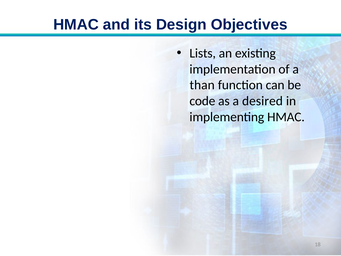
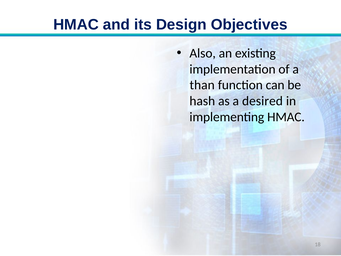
Lists: Lists -> Also (203, 53)
code: code -> hash (202, 101)
